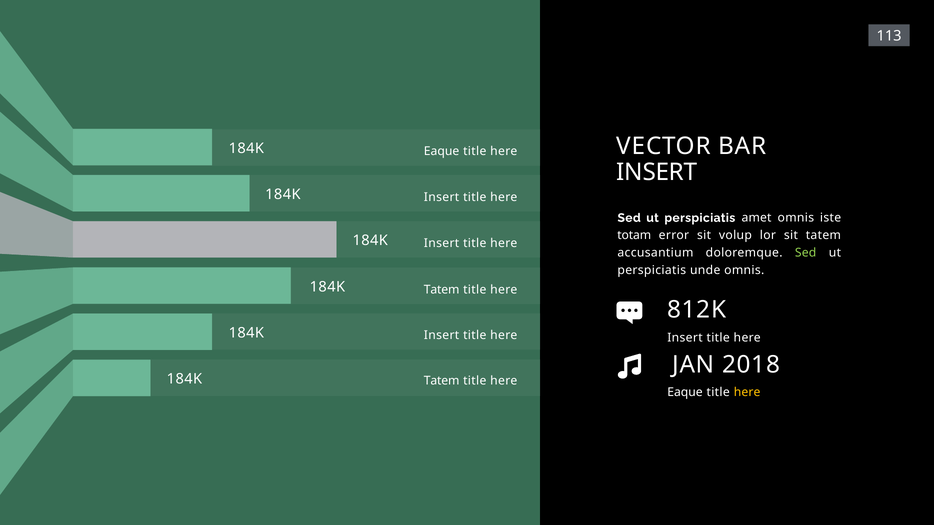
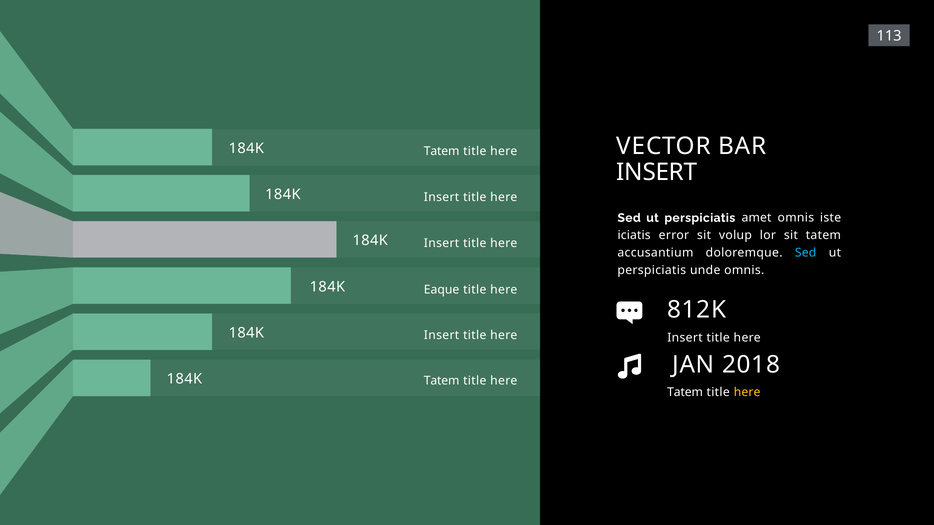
Eaque: Eaque -> Tatem (442, 151)
totam: totam -> iciatis (634, 235)
Sed colour: light green -> light blue (806, 253)
Tatem: Tatem -> Eaque (442, 290)
Eaque: Eaque -> Tatem (685, 393)
